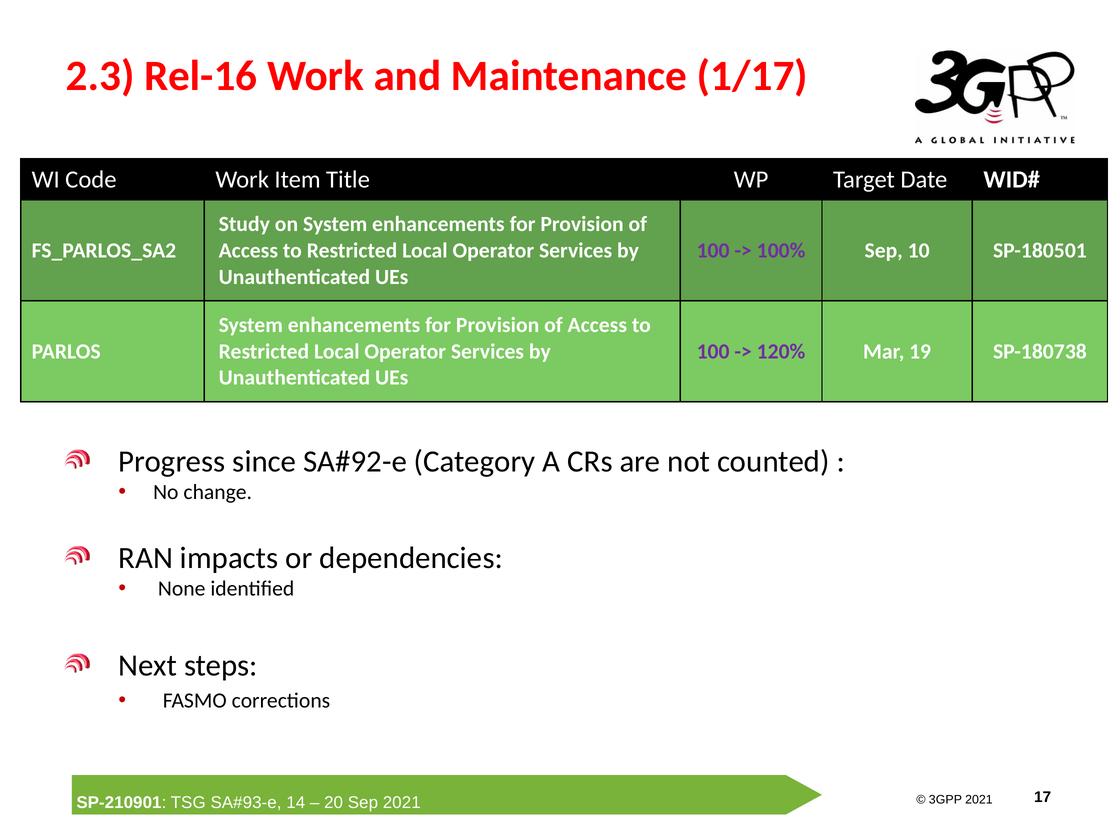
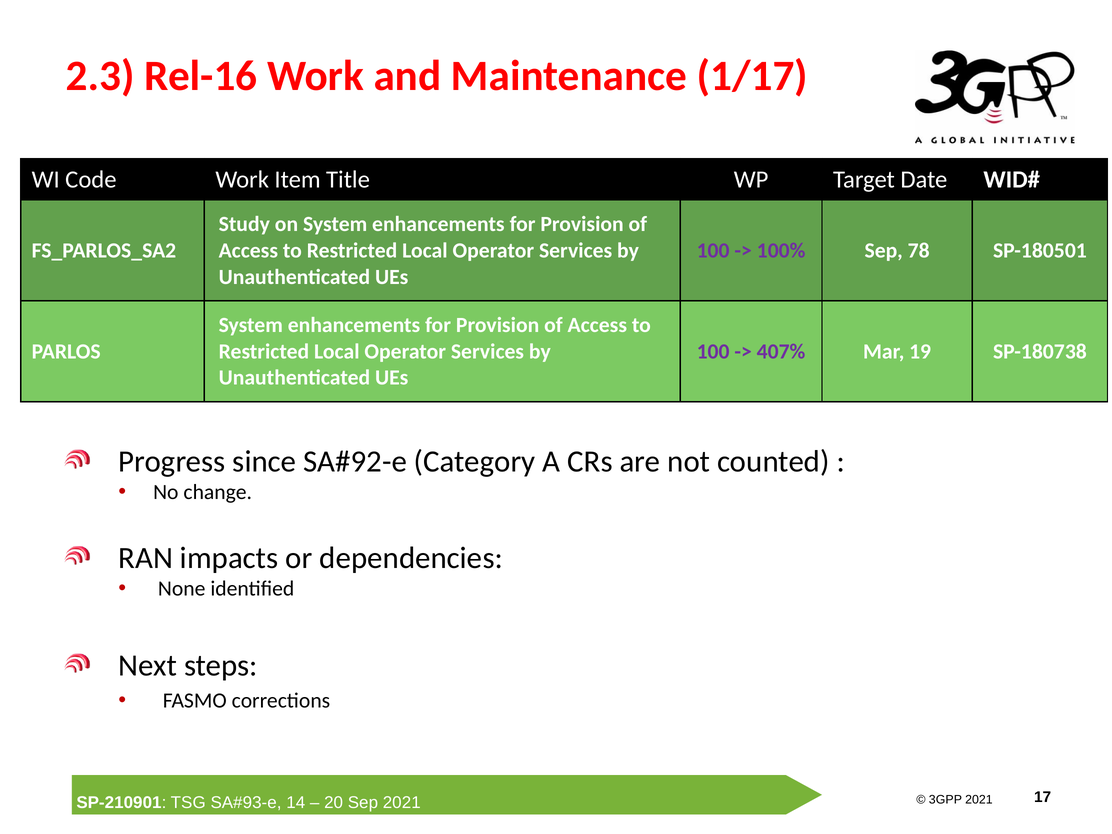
10: 10 -> 78 (919, 251)
120%: 120% -> 407% (781, 351)
